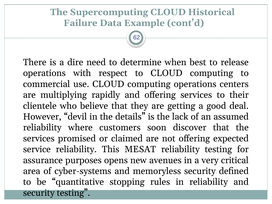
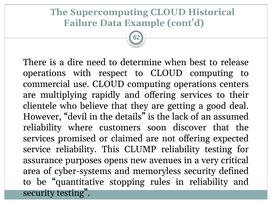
MESAT: MESAT -> CLUMP (140, 149)
